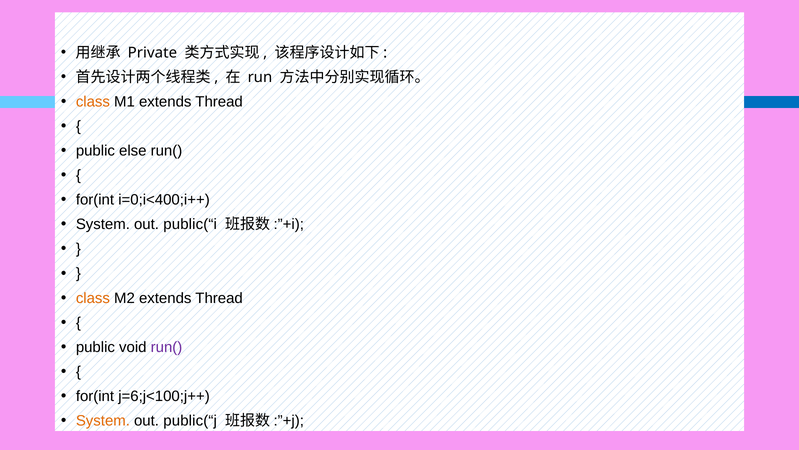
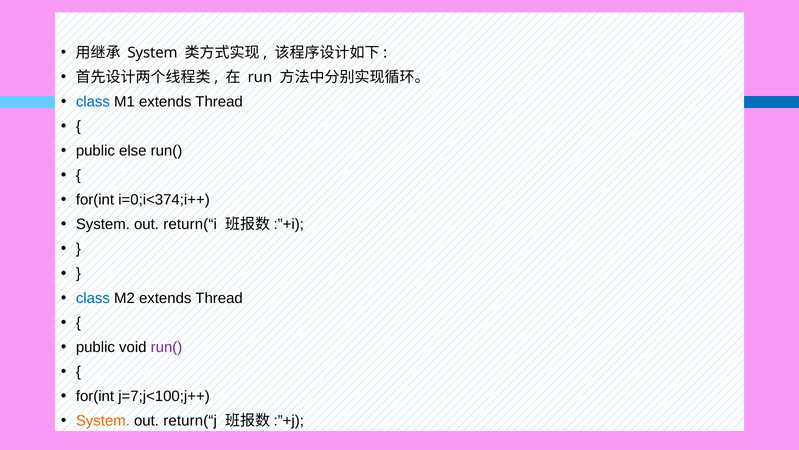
Private: Private -> System (153, 53)
class colour: orange -> blue (93, 102)
i=0;i<400;i++: i=0;i<400;i++ -> i=0;i<374;i++ (164, 200)
public(“i: public(“i -> return(“i (190, 224)
class colour: orange -> blue (93, 298)
j=6;j<100;j++: j=6;j<100;j++ -> j=7;j<100;j++ (164, 396)
public(“j: public(“j -> return(“j (190, 420)
